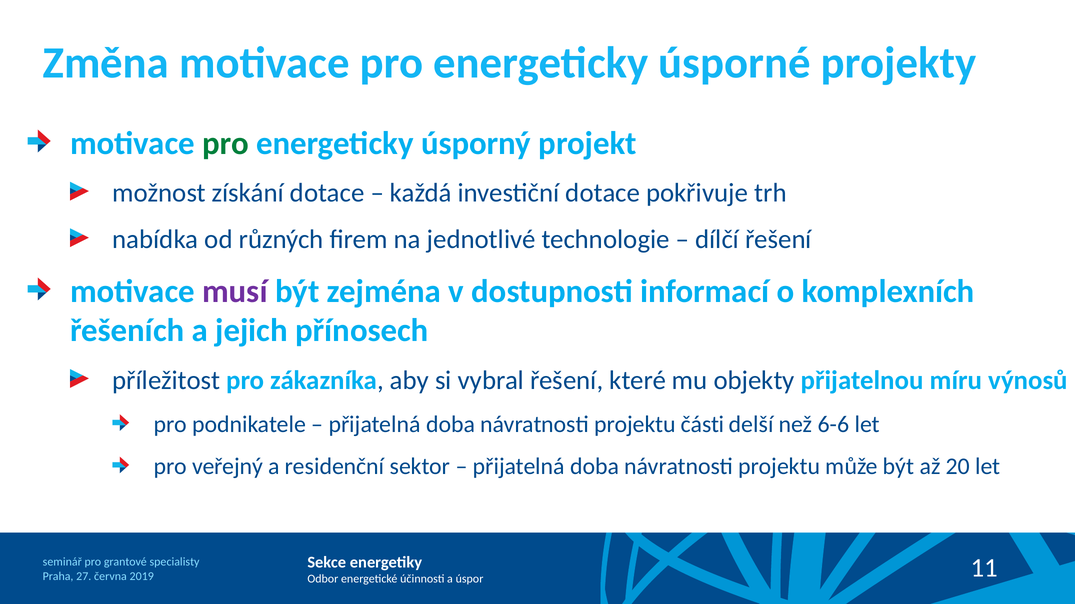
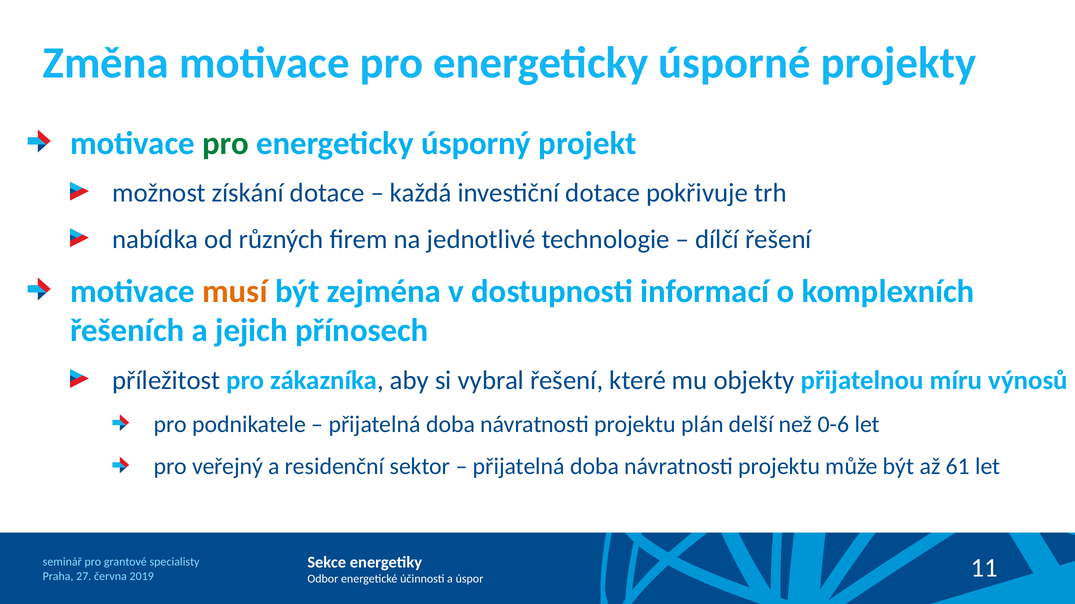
musí colour: purple -> orange (235, 292)
části: části -> plán (702, 425)
6-6: 6-6 -> 0-6 (834, 425)
20: 20 -> 61 (958, 467)
